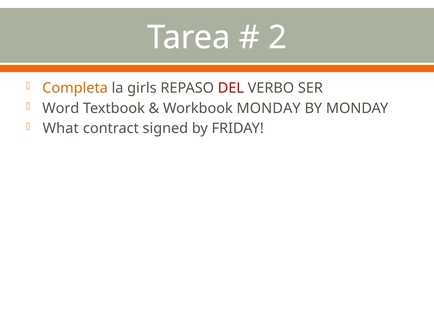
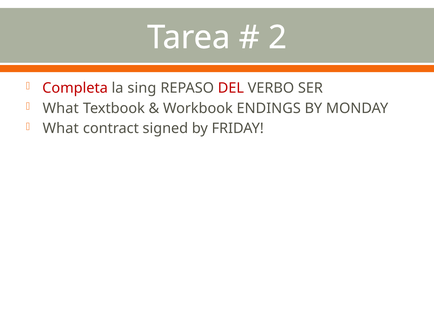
Completa colour: orange -> red (75, 88)
girls: girls -> sing (142, 88)
Word: Word -> What (61, 108)
Workbook MONDAY: MONDAY -> ENDINGS (269, 108)
